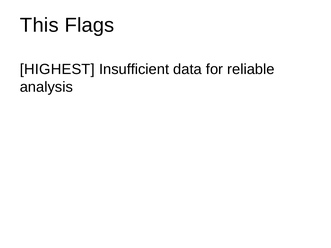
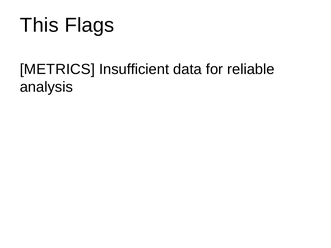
HIGHEST: HIGHEST -> METRICS (57, 69)
